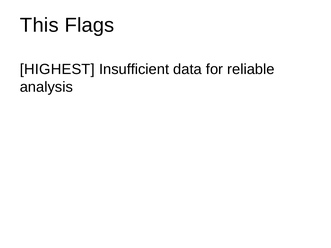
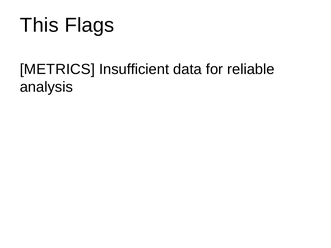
HIGHEST: HIGHEST -> METRICS (57, 69)
